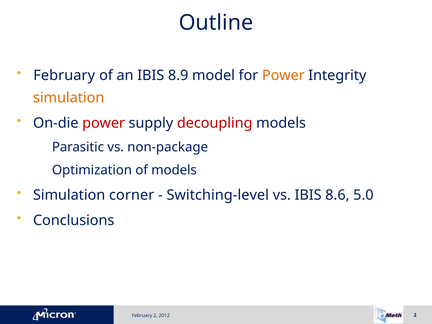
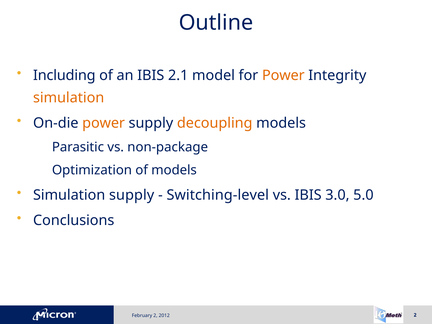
February: February -> Including (64, 75)
8.9: 8.9 -> 2.1 (178, 75)
power colour: red -> orange (104, 123)
decoupling colour: red -> orange (215, 123)
Simulation corner: corner -> supply (132, 195)
8.6: 8.6 -> 3.0 (337, 195)
